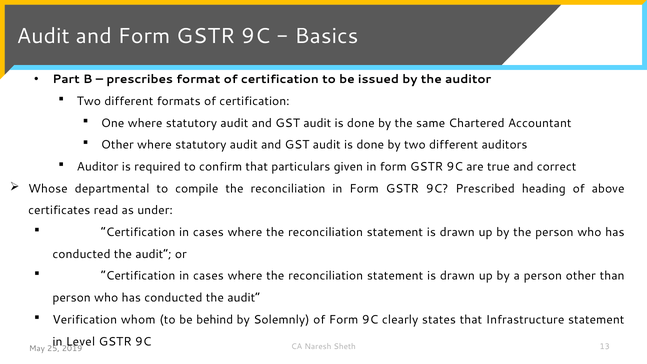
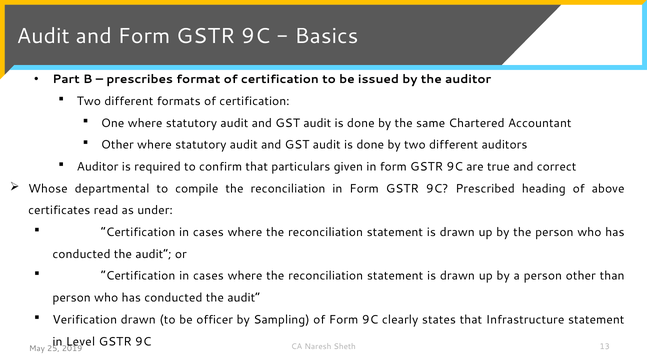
Verification whom: whom -> drawn (138, 320)
behind: behind -> officer (215, 320)
Solemnly: Solemnly -> Sampling (282, 320)
